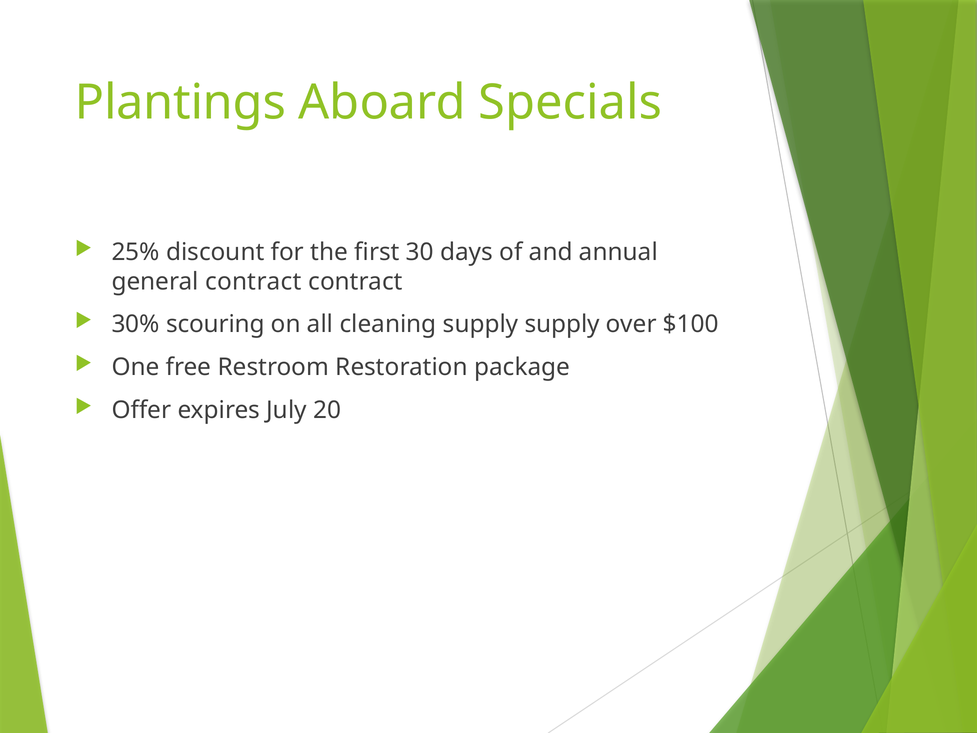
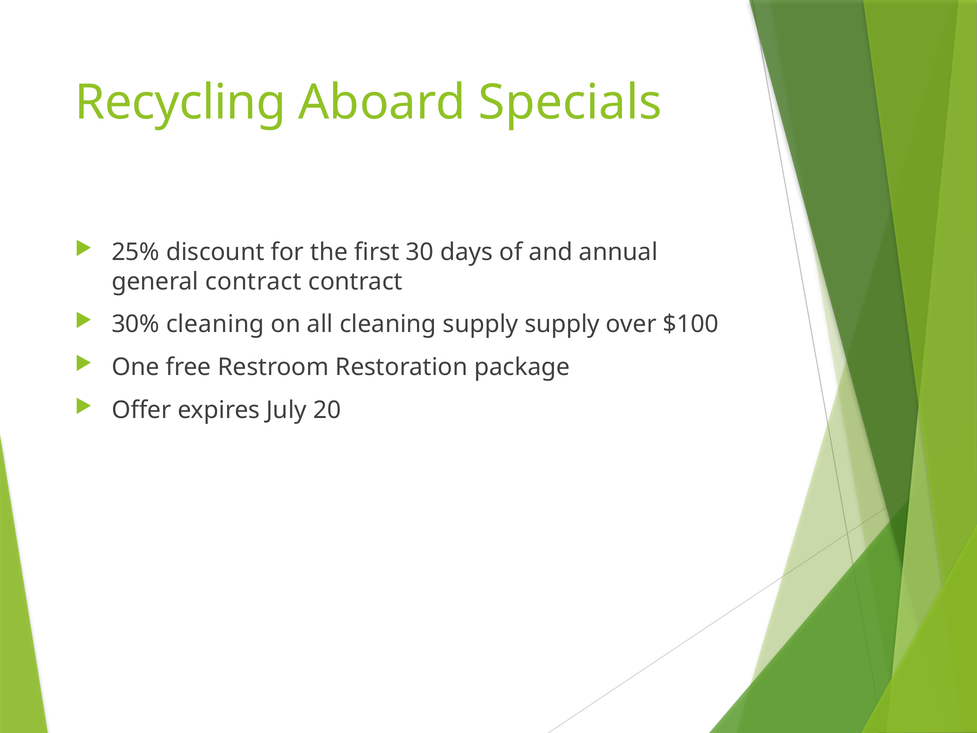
Plantings: Plantings -> Recycling (180, 103)
30% scouring: scouring -> cleaning (215, 324)
